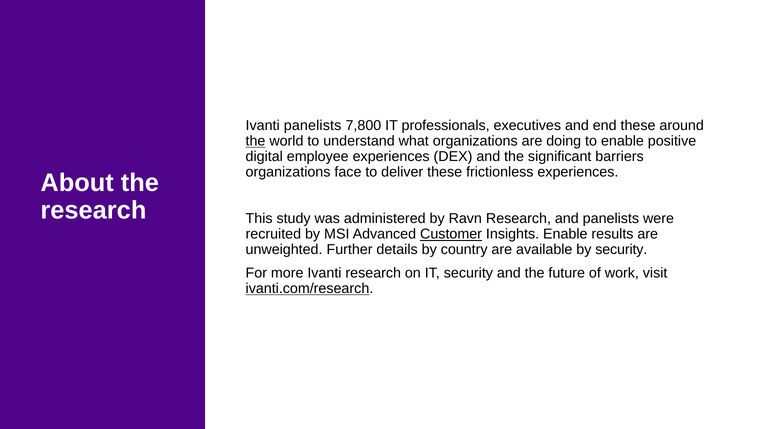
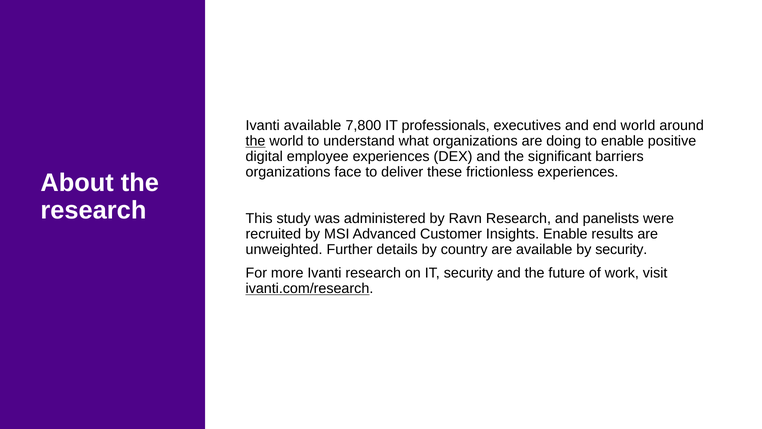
Ivanti panelists: panelists -> available (313, 126)
end these: these -> world (638, 126)
Customer underline: present -> none (451, 234)
